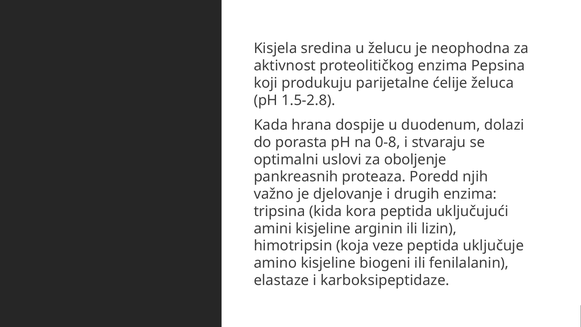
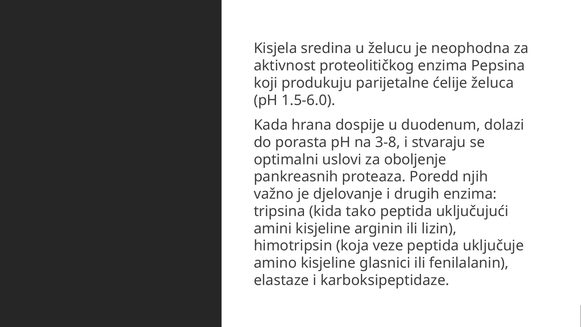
1.5-2.8: 1.5-2.8 -> 1.5-6.0 (308, 100)
0-8: 0-8 -> 3-8 (388, 142)
kora: kora -> tako (361, 211)
biogeni: biogeni -> glasnici (385, 263)
